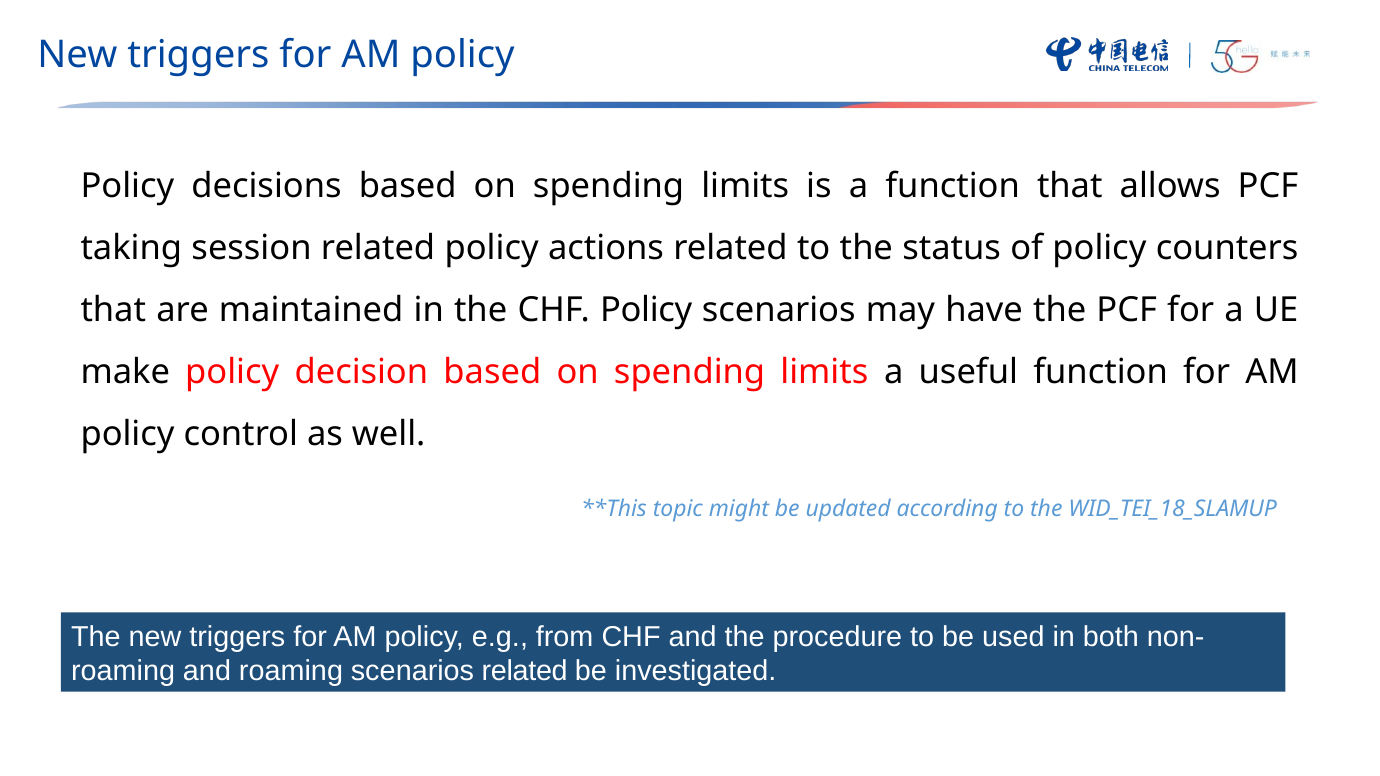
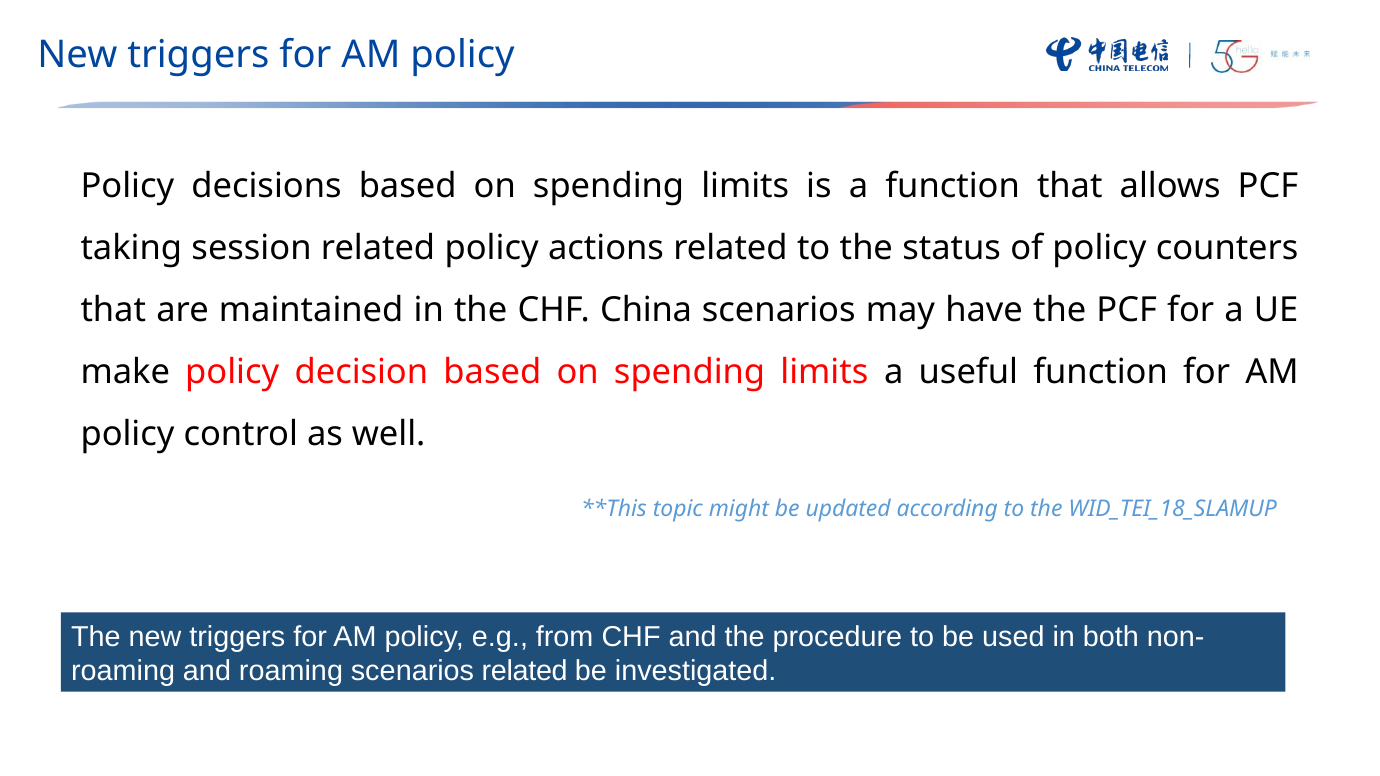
CHF Policy: Policy -> China (646, 310)
